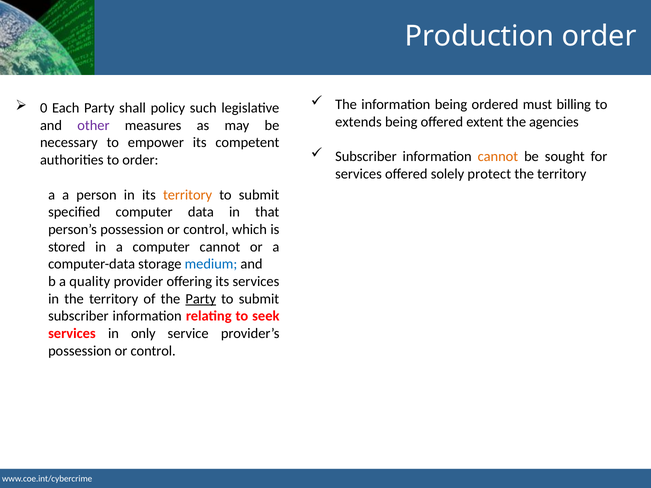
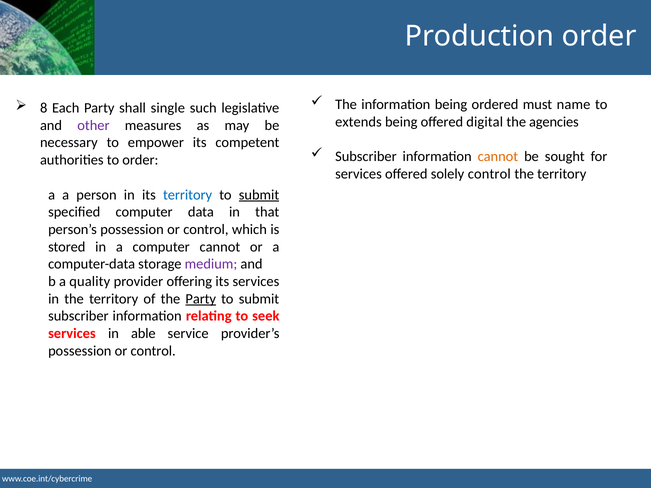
billing: billing -> name (574, 105)
0: 0 -> 8 (44, 108)
policy: policy -> single (168, 108)
extent: extent -> digital (485, 122)
solely protect: protect -> control (489, 174)
territory colour: orange -> blue (188, 195)
submit underline: none -> present (259, 195)
medium colour: blue -> purple (211, 264)
only: only -> able (143, 334)
